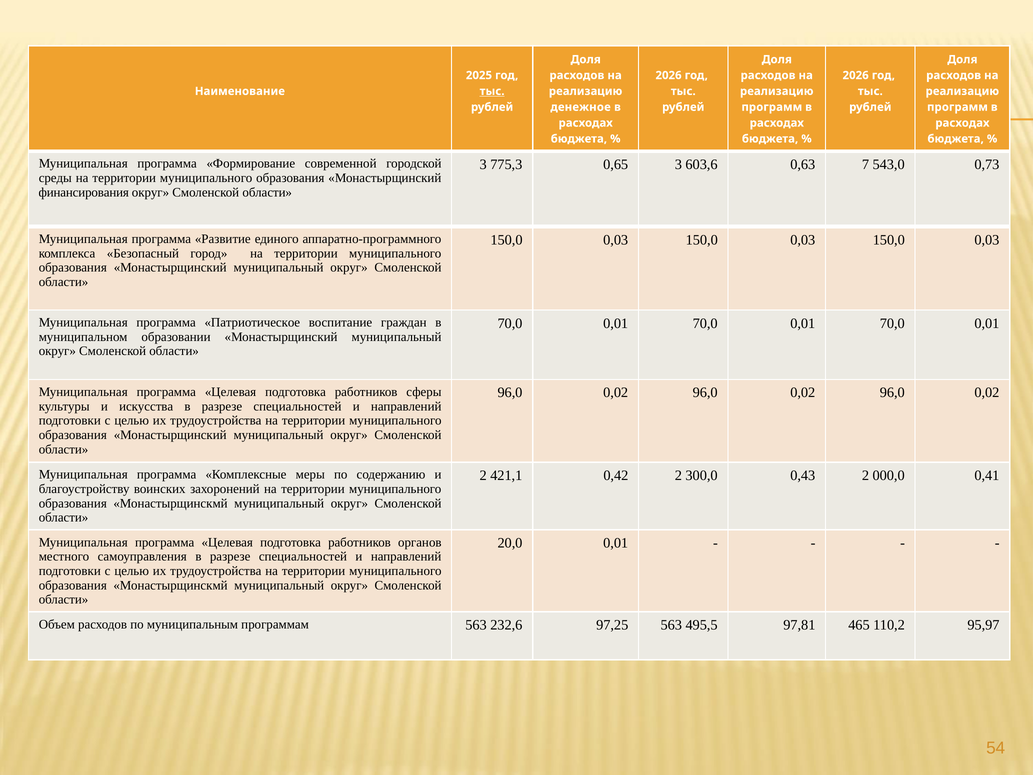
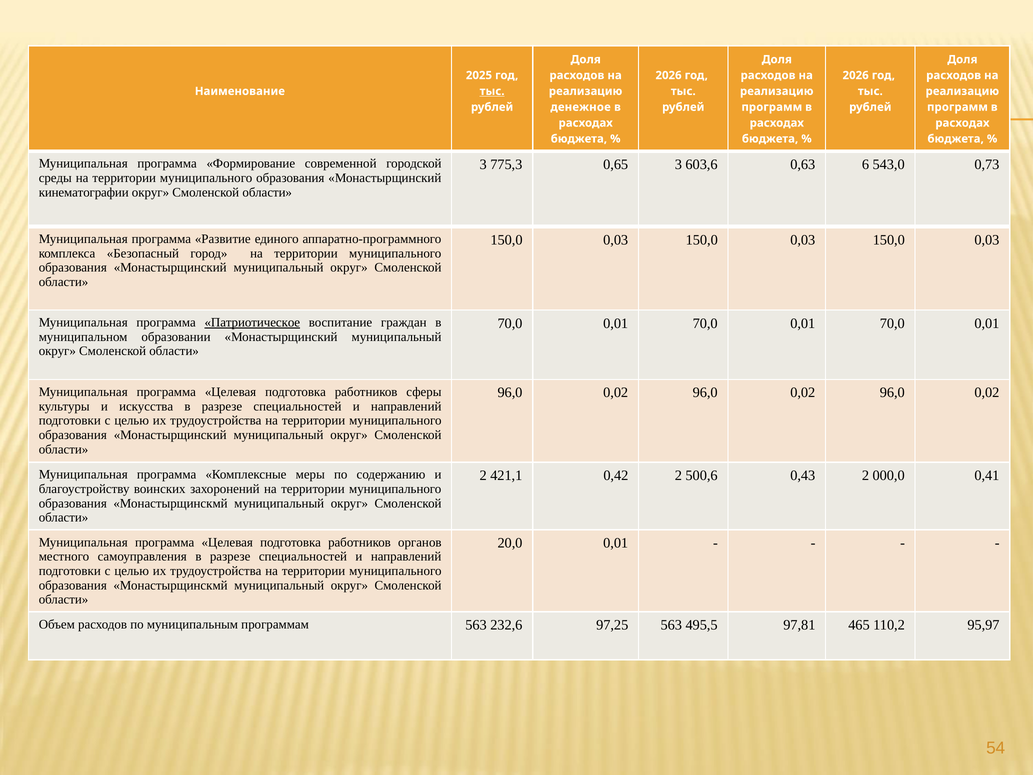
7: 7 -> 6 (865, 164)
финансирования: финансирования -> кинематографии (84, 192)
Патриотическое underline: none -> present (252, 322)
300,0: 300,0 -> 500,6 (702, 475)
